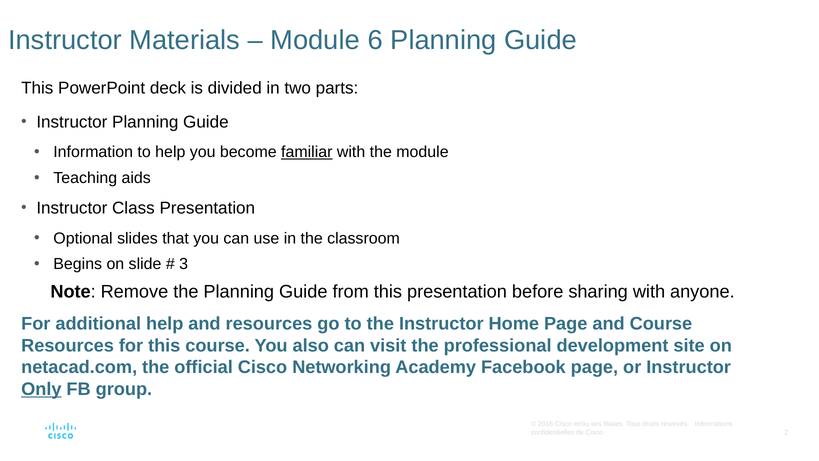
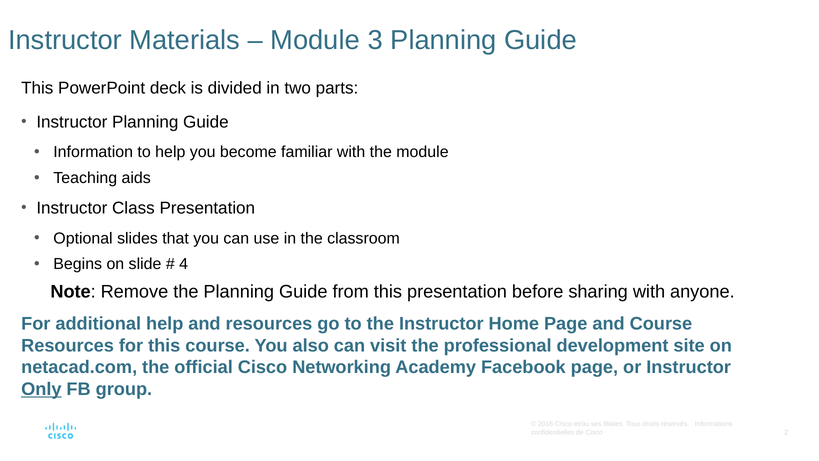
6: 6 -> 3 (375, 40)
familiar underline: present -> none (307, 152)
3: 3 -> 4 (184, 264)
